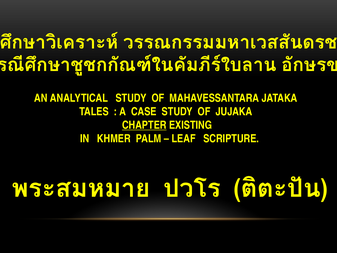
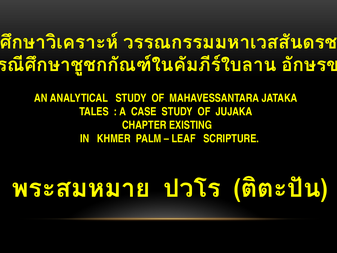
CHAPTER underline: present -> none (144, 125)
